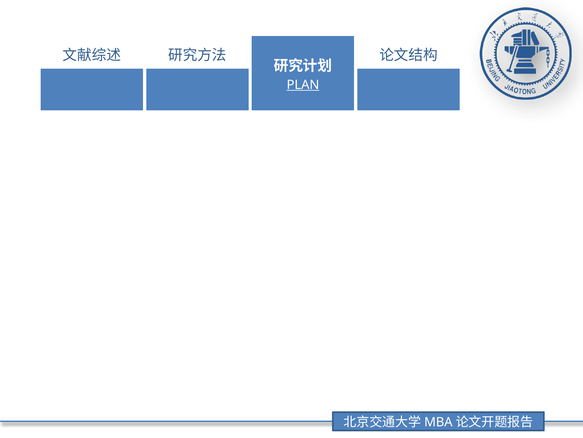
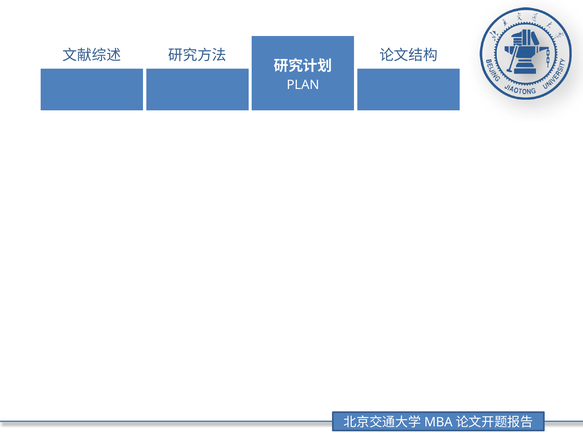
PLAN underline: present -> none (303, 85)
